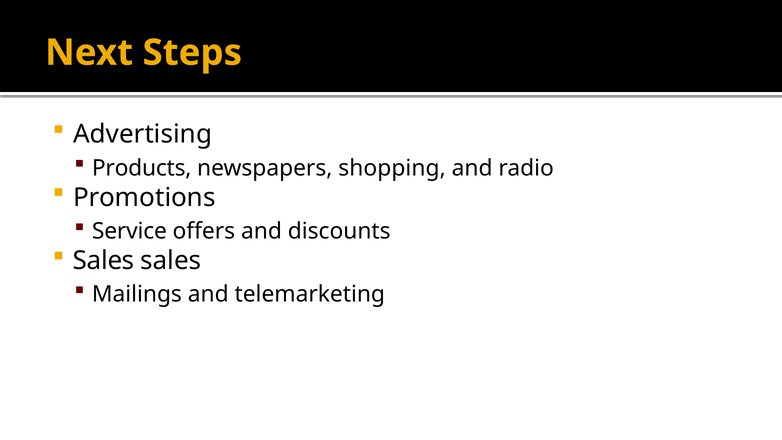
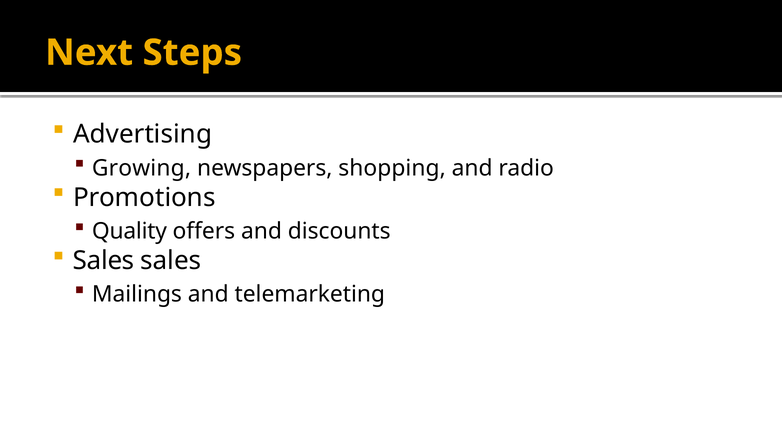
Products: Products -> Growing (141, 168)
Service: Service -> Quality (129, 231)
